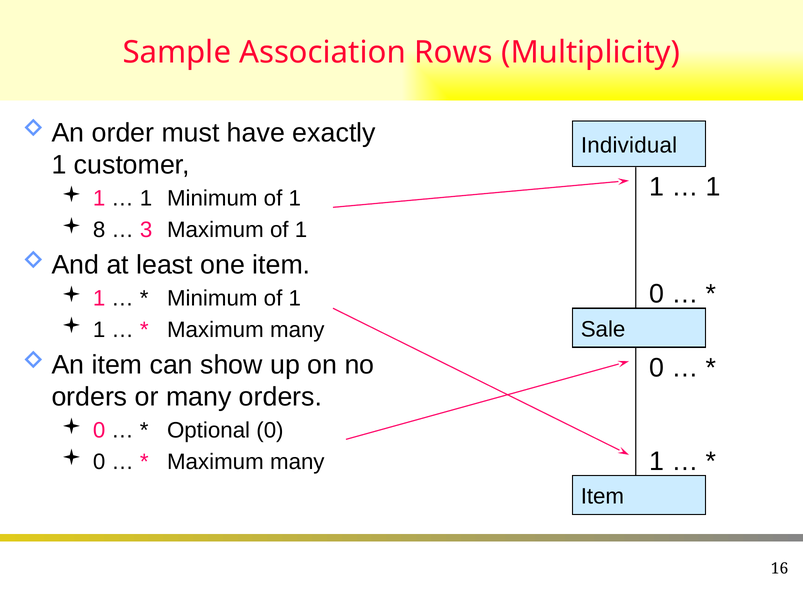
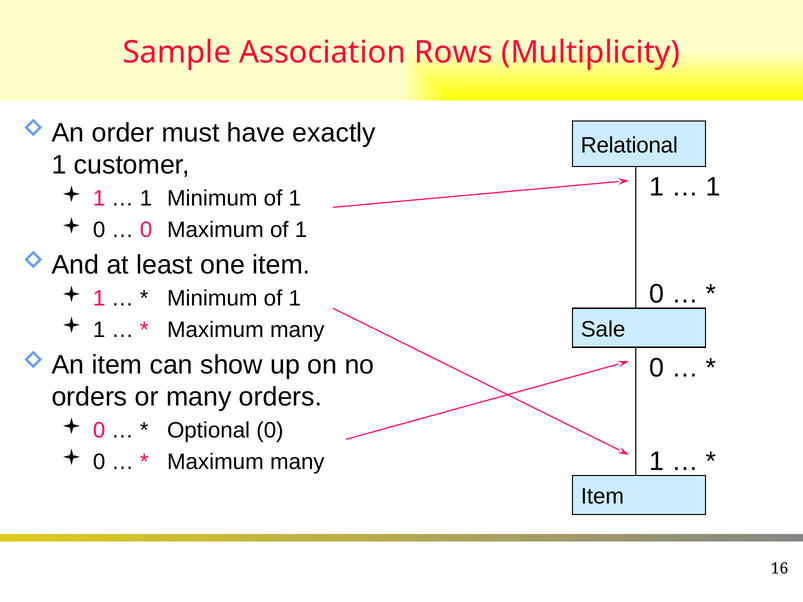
Individual: Individual -> Relational (629, 145)
8: 8 -> 0 (99, 230)
3: 3 -> 0 (146, 230)
